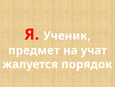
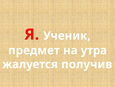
учат: учат -> утра (94, 50)
порядок: порядок -> получив (87, 64)
